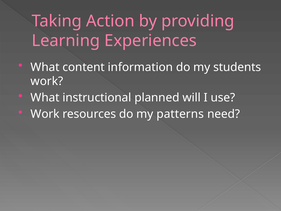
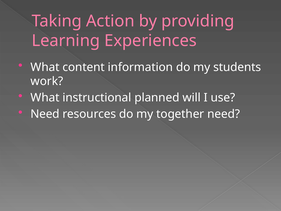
Work: Work -> Need (45, 114)
patterns: patterns -> together (180, 114)
